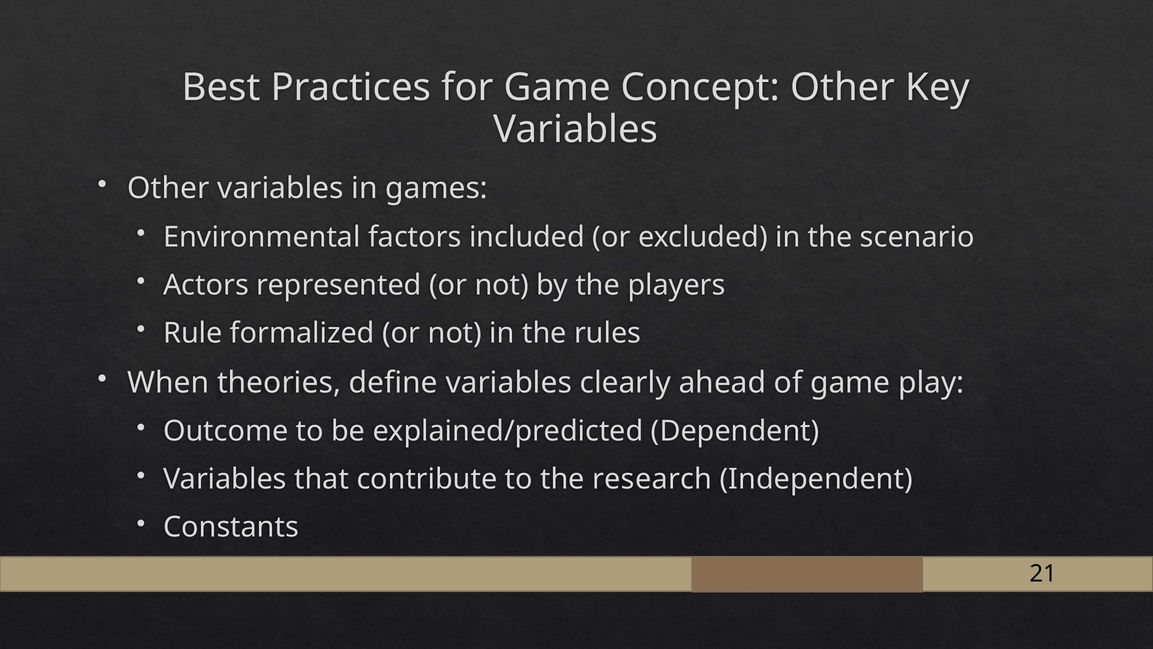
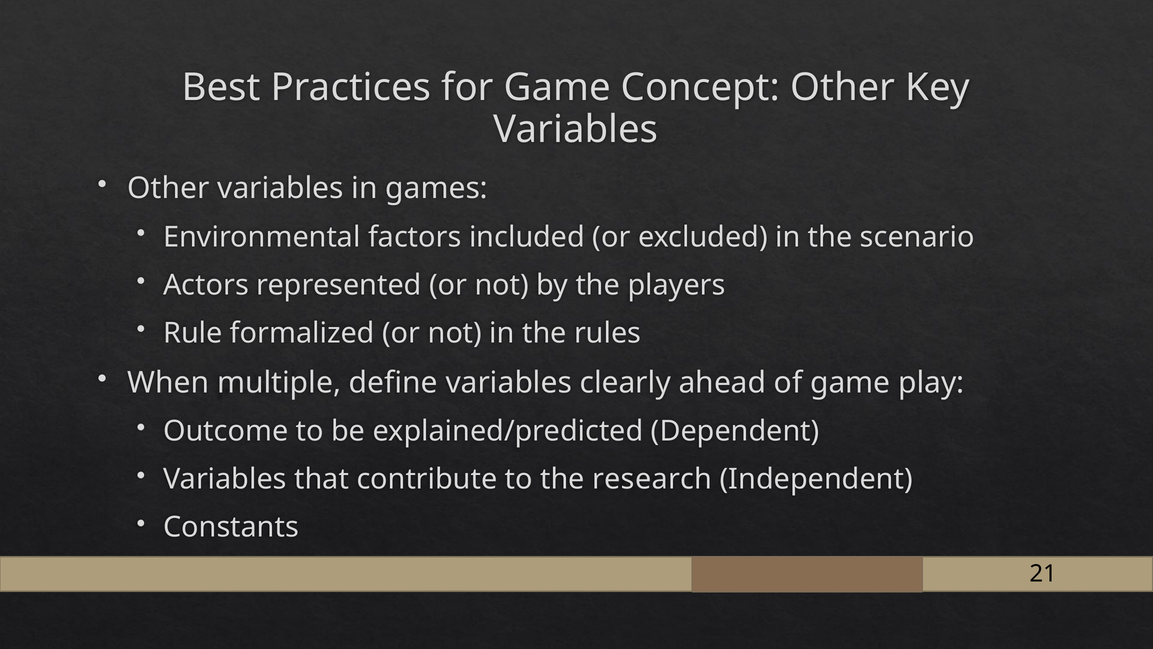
theories: theories -> multiple (279, 382)
